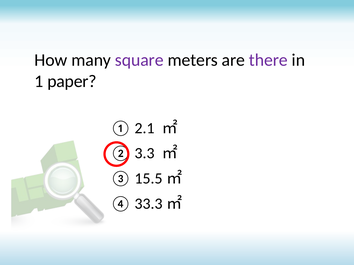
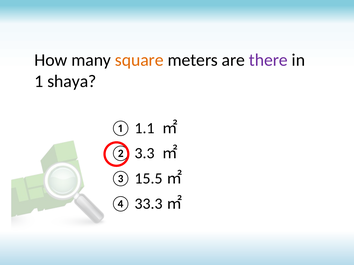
square colour: purple -> orange (139, 60)
paper: paper -> shaya (72, 82)
2.1: 2.1 -> 1.1 (145, 128)
